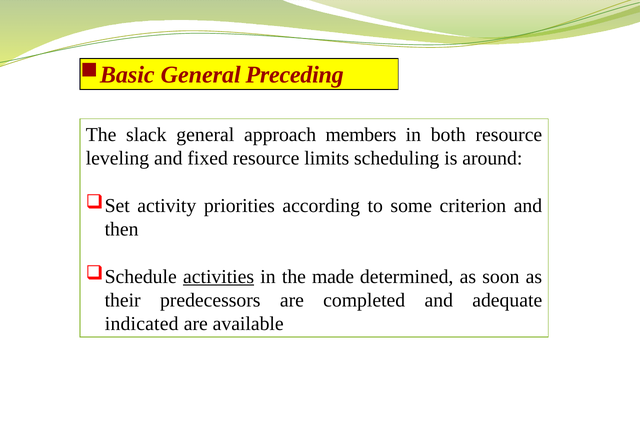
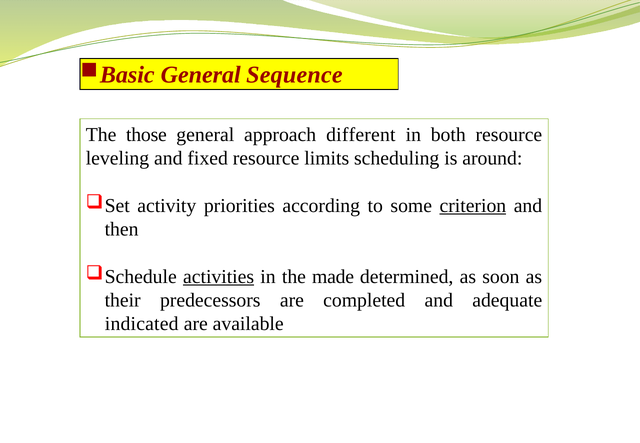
Preceding: Preceding -> Sequence (294, 75)
slack: slack -> those (146, 135)
members: members -> different (361, 135)
criterion underline: none -> present (473, 206)
